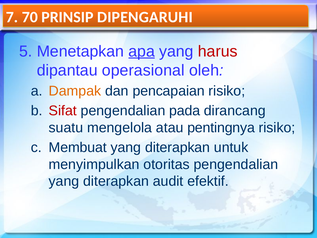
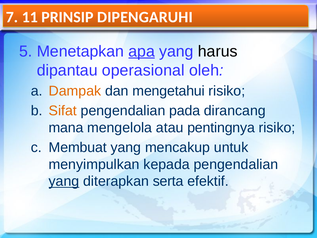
70: 70 -> 11 (30, 17)
harus colour: red -> black (218, 51)
pencapaian: pencapaian -> mengetahui (169, 91)
Sifat colour: red -> orange (63, 111)
suatu: suatu -> mana (66, 128)
diterapkan: diterapkan -> mencakup (178, 147)
otoritas: otoritas -> kepada (167, 164)
yang underline: none -> present (64, 181)
audit: audit -> serta (168, 181)
